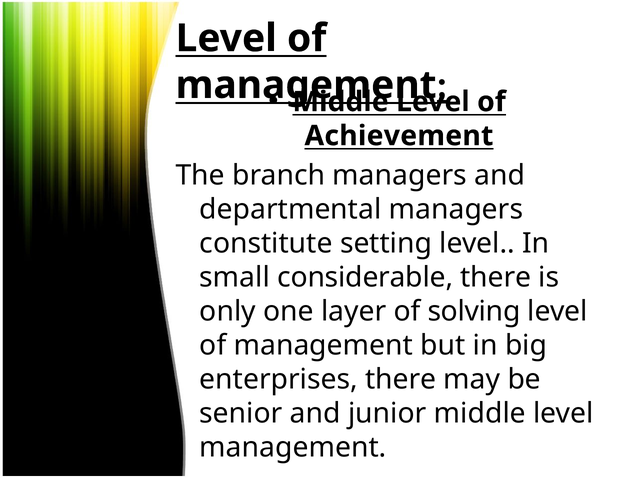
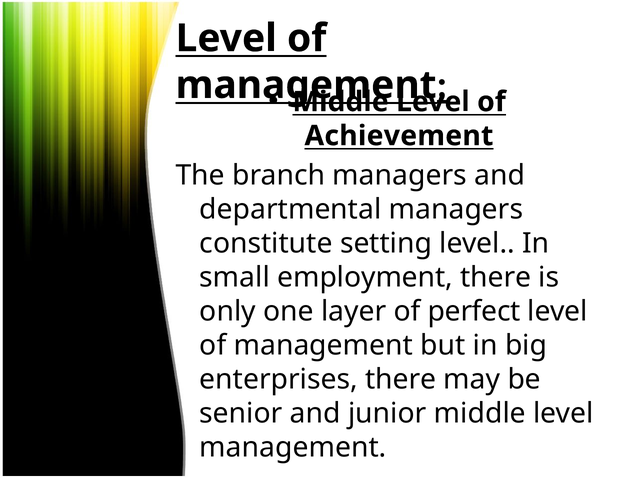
considerable: considerable -> employment (365, 277)
solving: solving -> perfect (474, 311)
